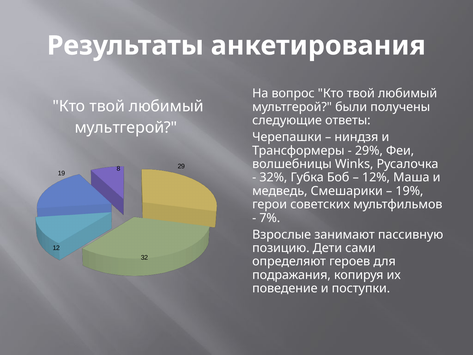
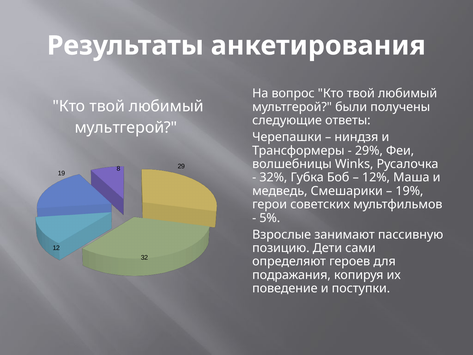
7%: 7% -> 5% (270, 218)
